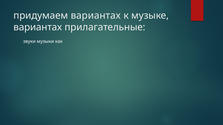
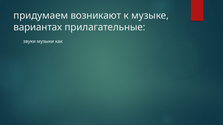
придумаем вариантах: вариантах -> возникают (96, 16)
